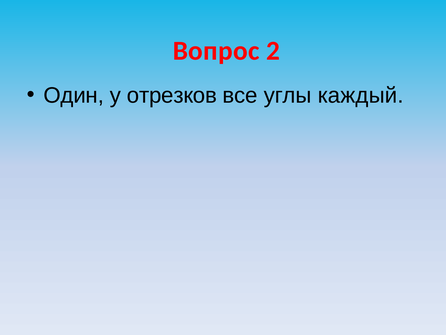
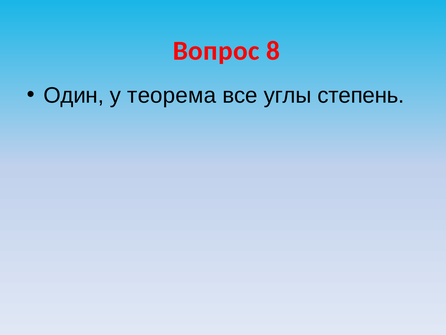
2: 2 -> 8 (273, 51)
отрезков: отрезков -> теорема (172, 95)
каждый: каждый -> степень (361, 95)
